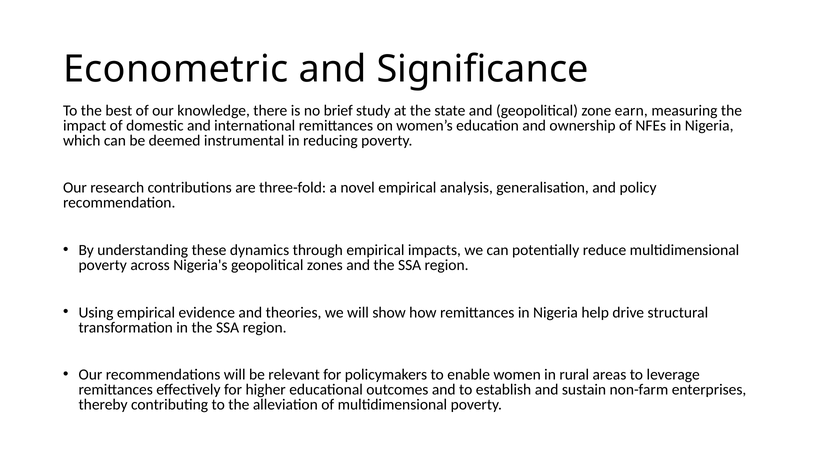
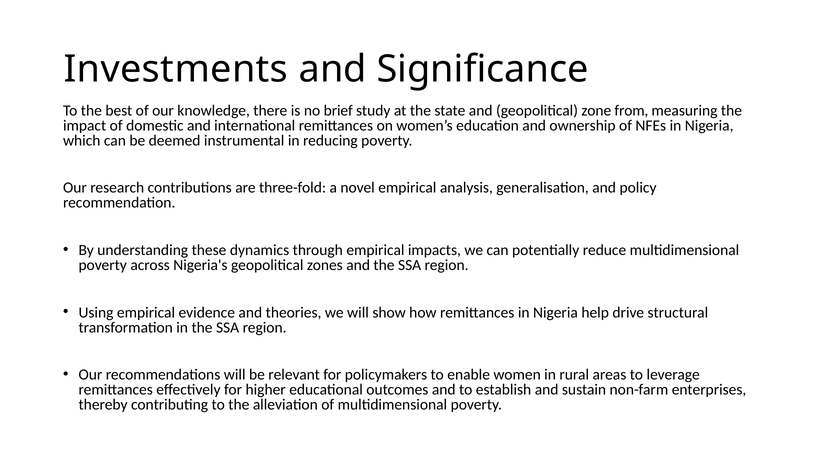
Econometric: Econometric -> Investments (176, 69)
earn: earn -> from (631, 110)
